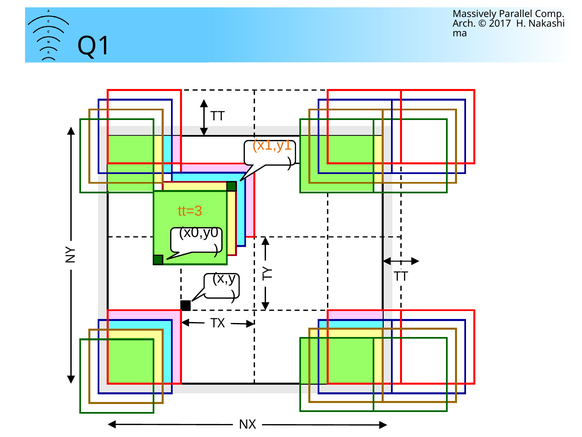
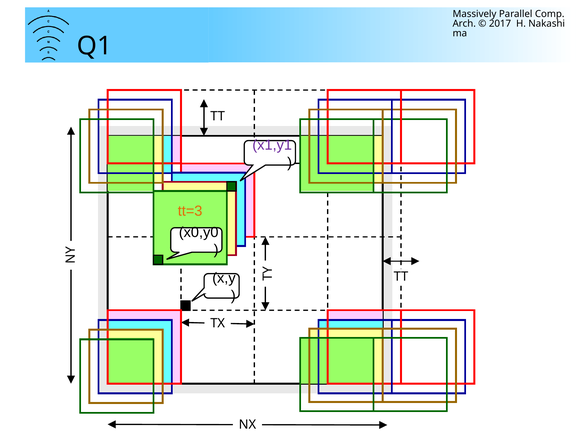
x1,y1 colour: orange -> purple (272, 145)
